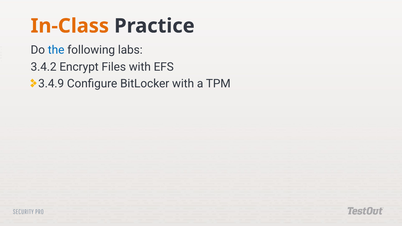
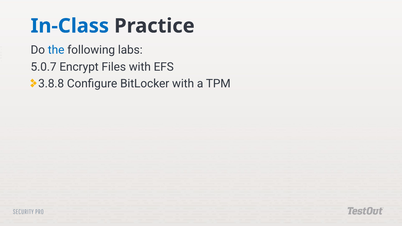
In-Class colour: orange -> blue (70, 26)
3.4.2: 3.4.2 -> 5.0.7 (44, 67)
3.4.9: 3.4.9 -> 3.8.8 (51, 84)
